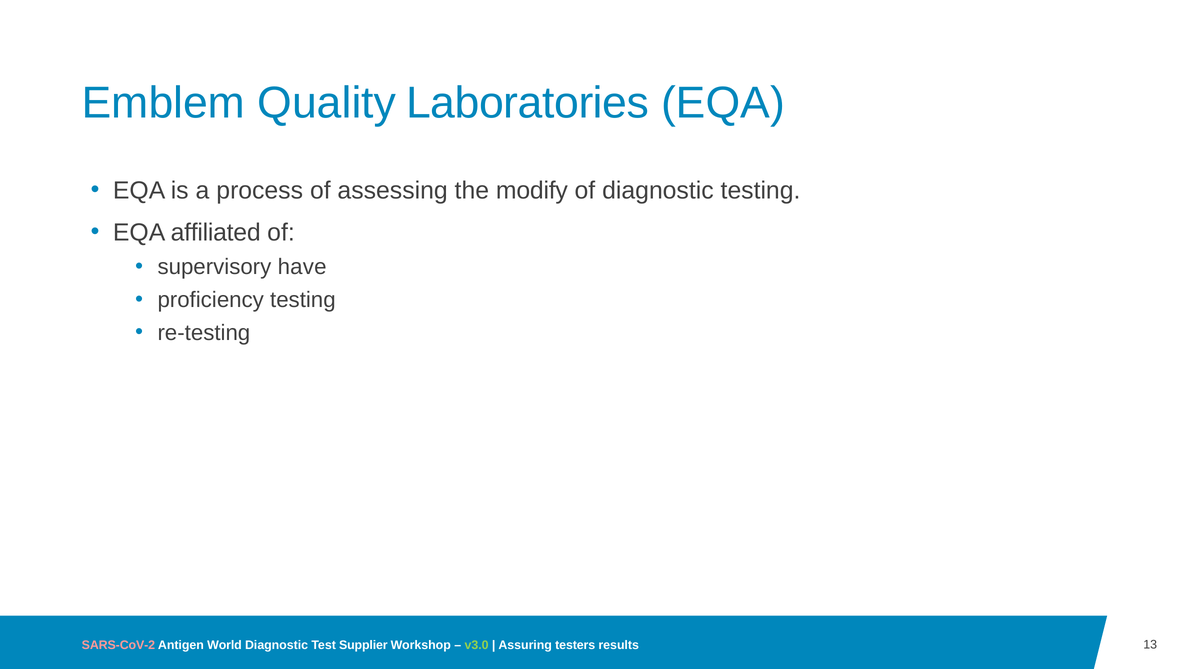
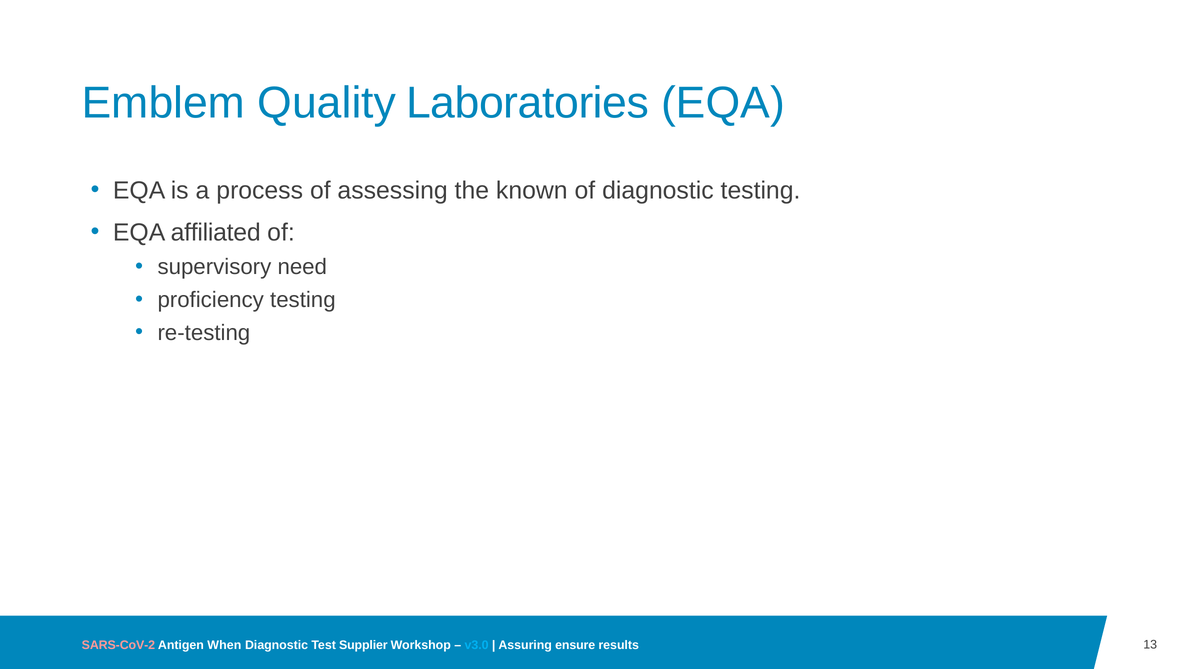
modify: modify -> known (532, 190)
have: have -> need (302, 267)
World: World -> When (224, 645)
v3.0 colour: light green -> light blue (477, 645)
testers: testers -> ensure (575, 645)
